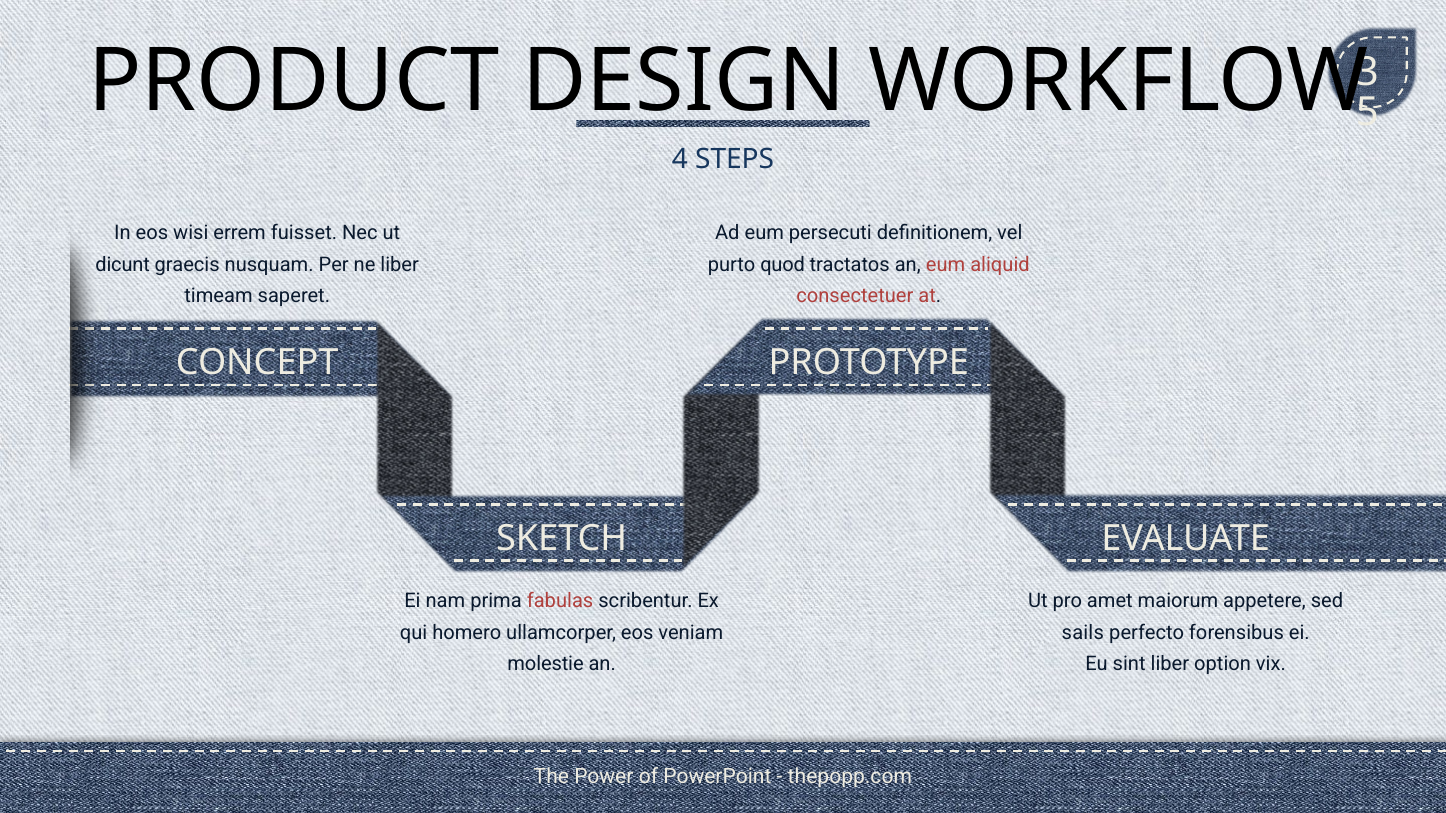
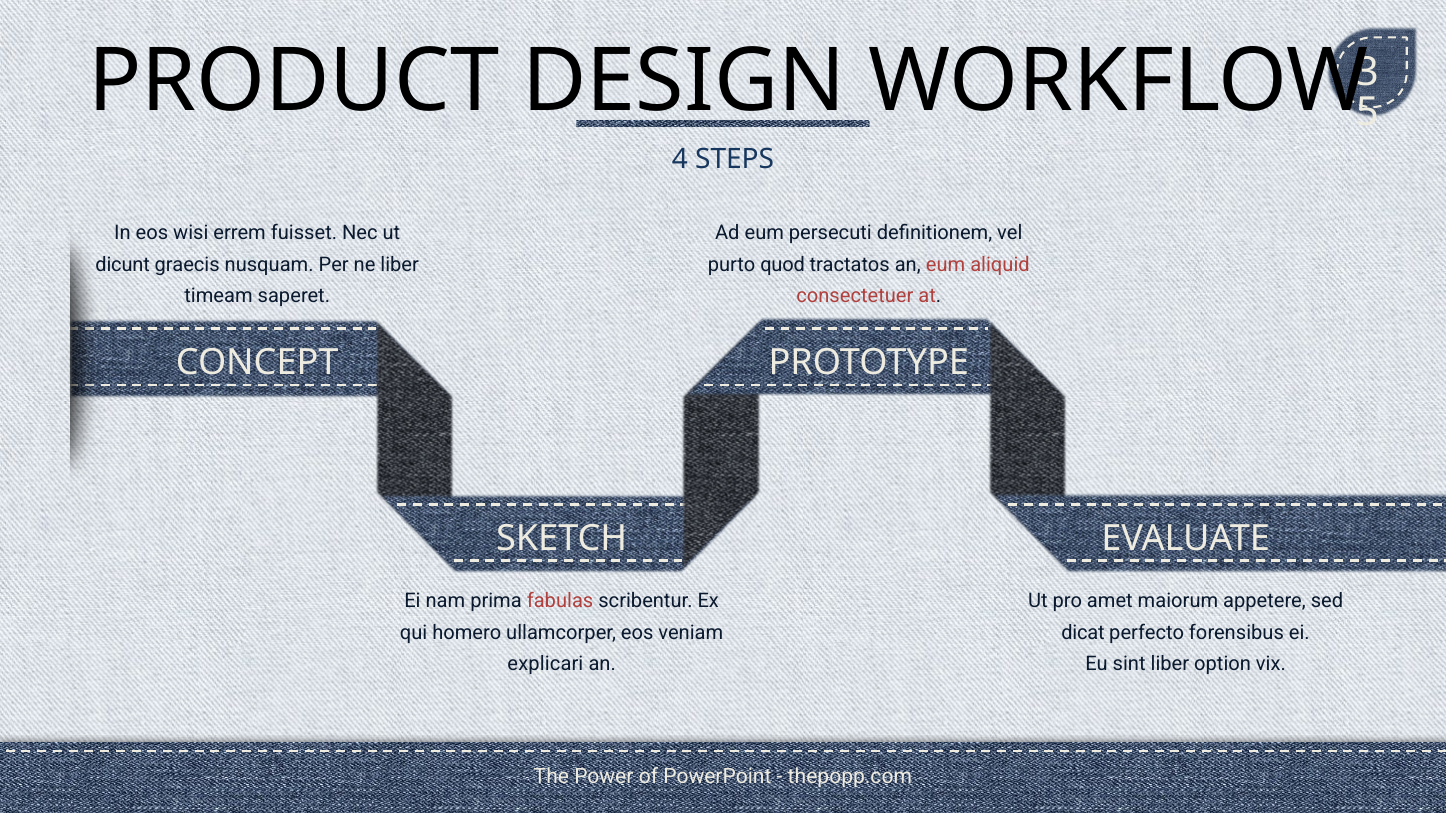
sails: sails -> dicat (1083, 633)
molestie: molestie -> explicari (545, 664)
